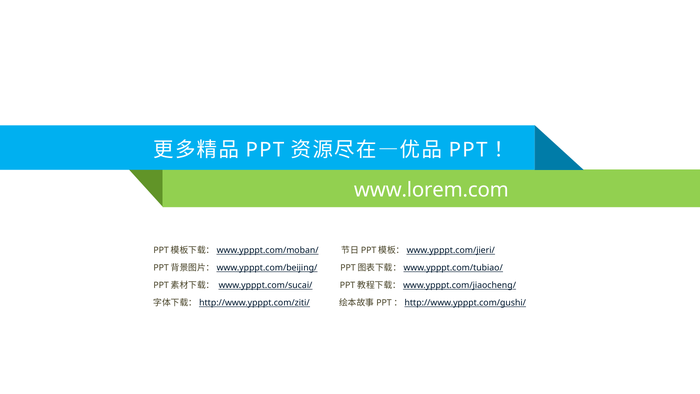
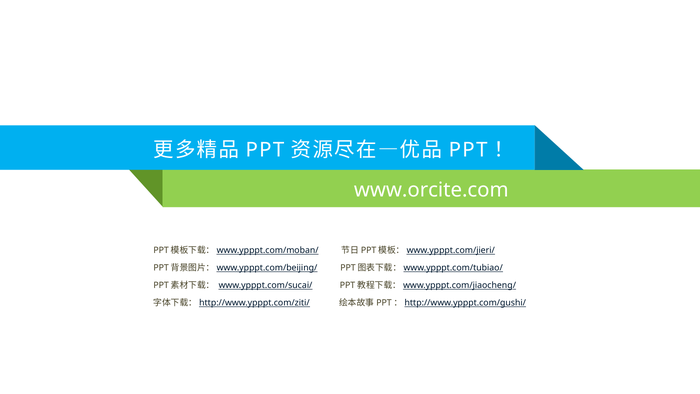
www.lorem.com: www.lorem.com -> www.orcite.com (431, 190)
